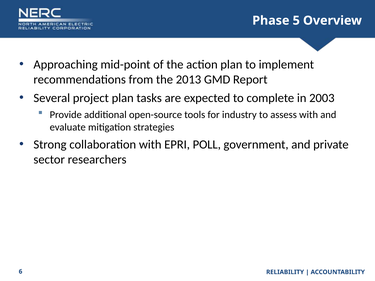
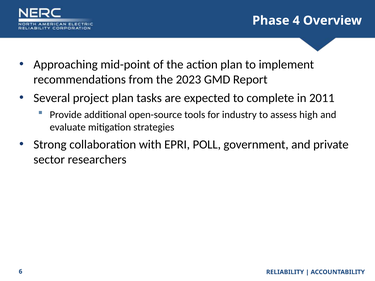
5: 5 -> 4 (296, 21)
2013: 2013 -> 2023 (189, 80)
2003: 2003 -> 2011 (322, 98)
assess with: with -> high (309, 115)
